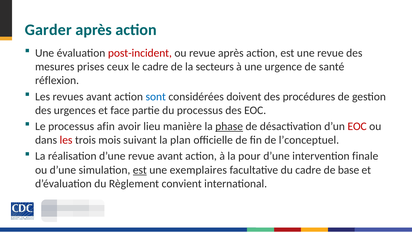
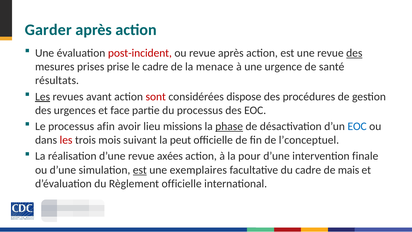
des underline: none -> present (354, 53)
ceux: ceux -> prise (118, 67)
secteurs: secteurs -> menace (215, 67)
réflexion: réflexion -> résultats (57, 80)
Les underline: none -> present (43, 96)
sont colour: blue -> red (156, 96)
doivent: doivent -> dispose (244, 96)
manière: manière -> missions (183, 126)
EOC colour: red -> blue (357, 126)
plan: plan -> peut (180, 140)
revue avant: avant -> axées (170, 156)
base: base -> mais (349, 170)
Règlement convient: convient -> officielle (182, 183)
